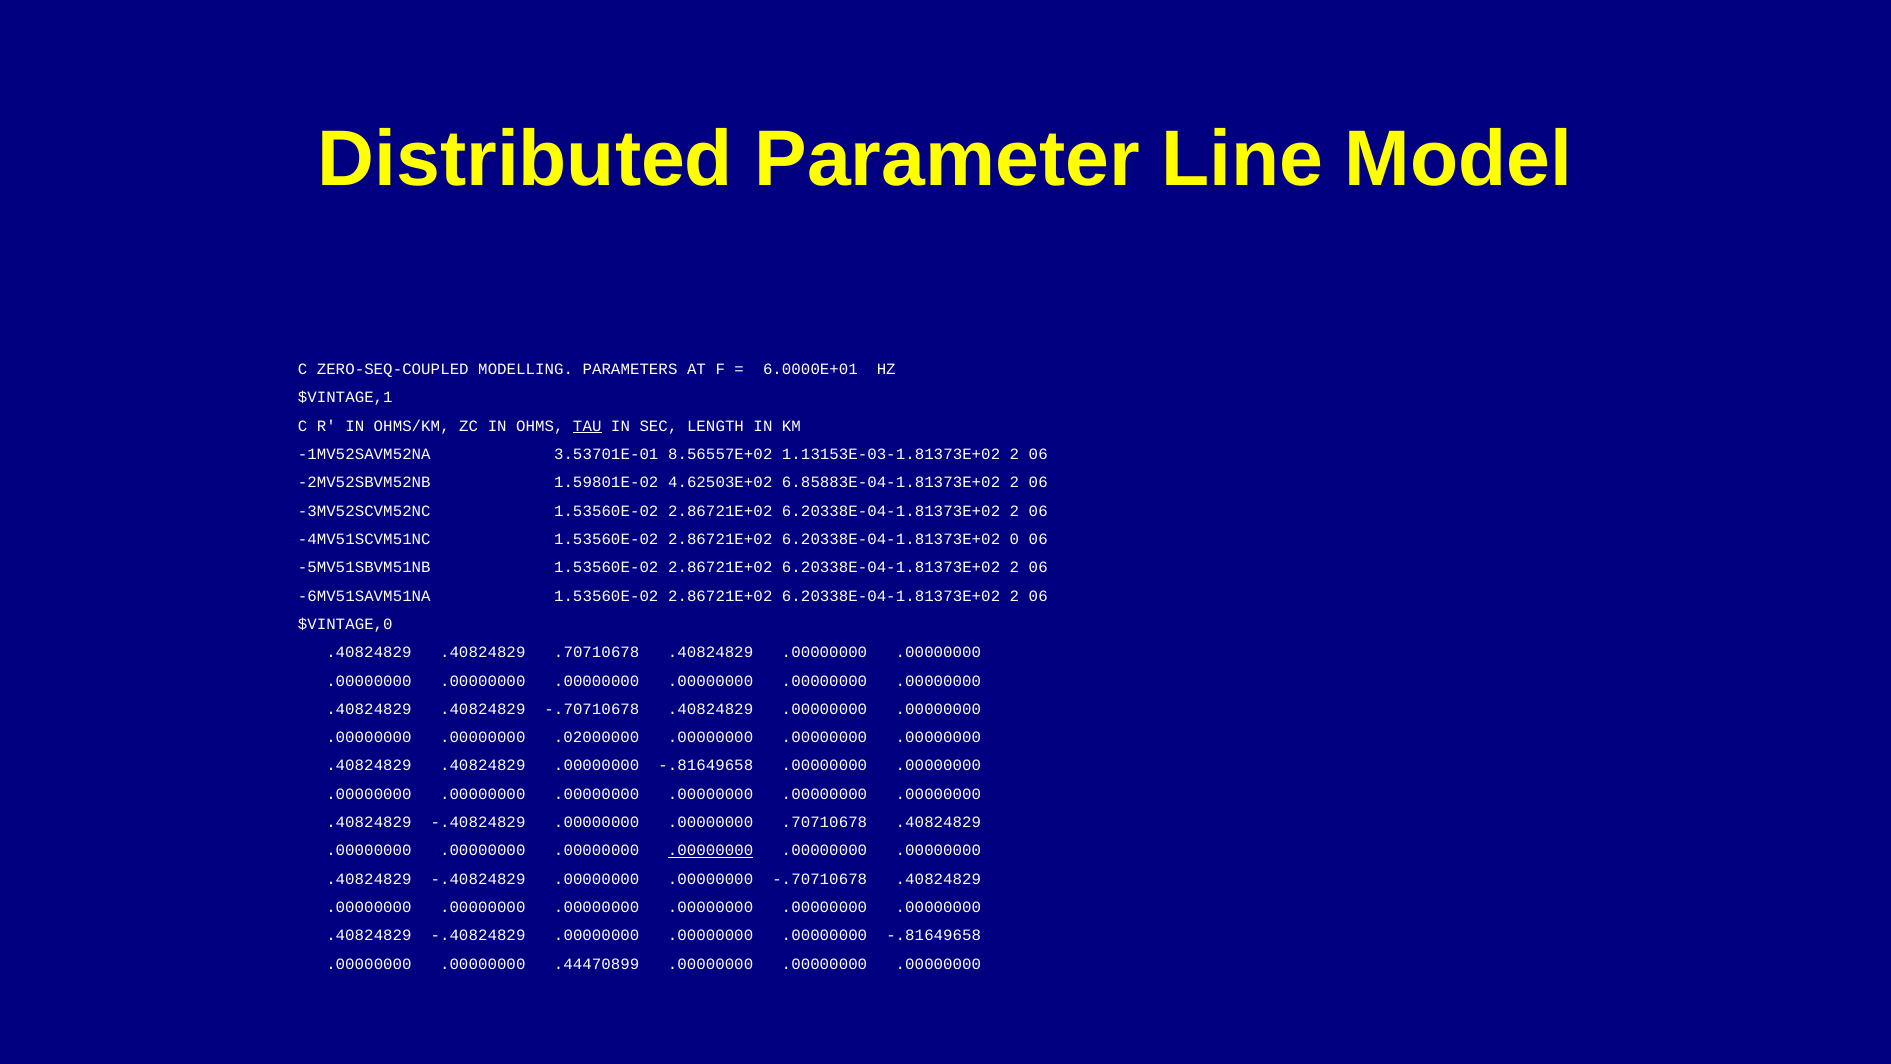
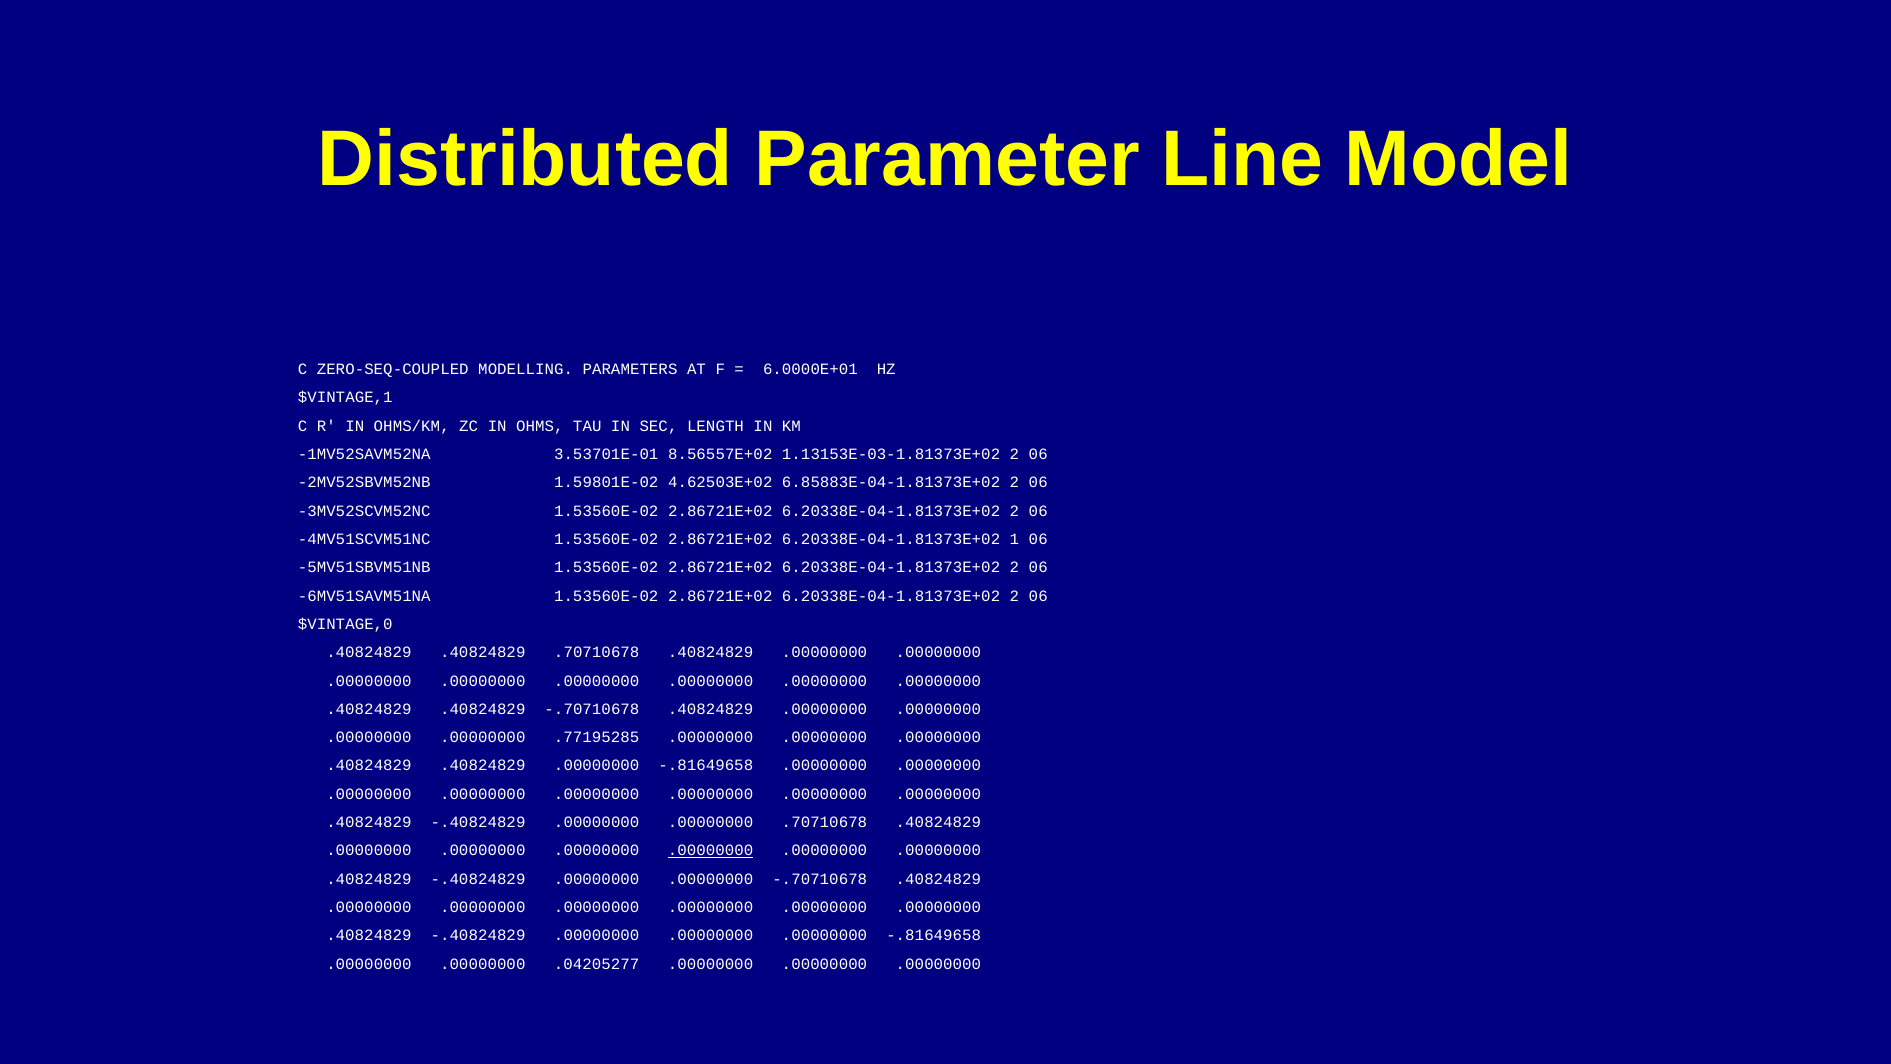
TAU underline: present -> none (587, 426)
0: 0 -> 1 (1014, 539)
.02000000: .02000000 -> .77195285 (597, 737)
.44470899: .44470899 -> .04205277 (597, 964)
